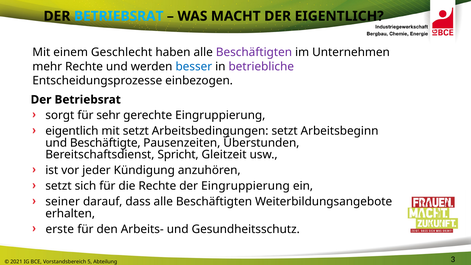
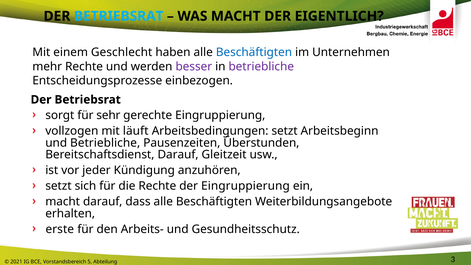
Beschäftigten colour: purple -> blue (254, 52)
besser colour: blue -> purple (194, 67)
eigentlich: eigentlich -> vollzogen (72, 131)
mit setzt: setzt -> läuft (136, 131)
und Beschäftigte: Beschäftigte -> Betriebliche (105, 143)
Bereitschaftsdienst Spricht: Spricht -> Darauf (178, 155)
seiner: seiner -> macht (63, 202)
